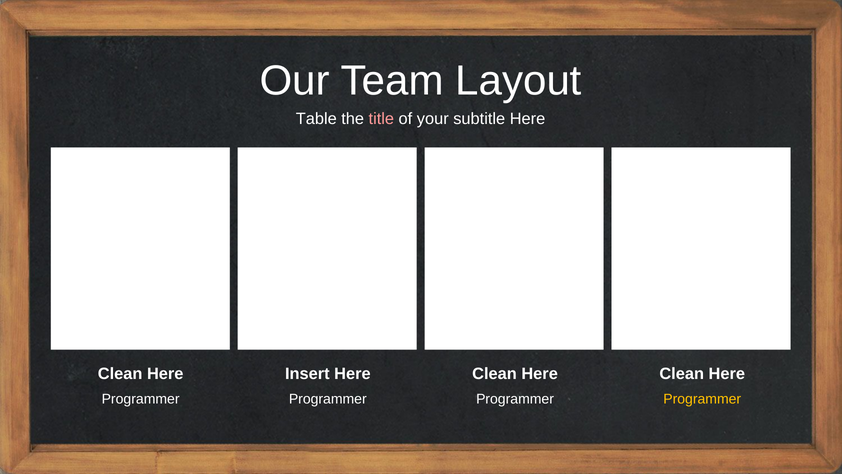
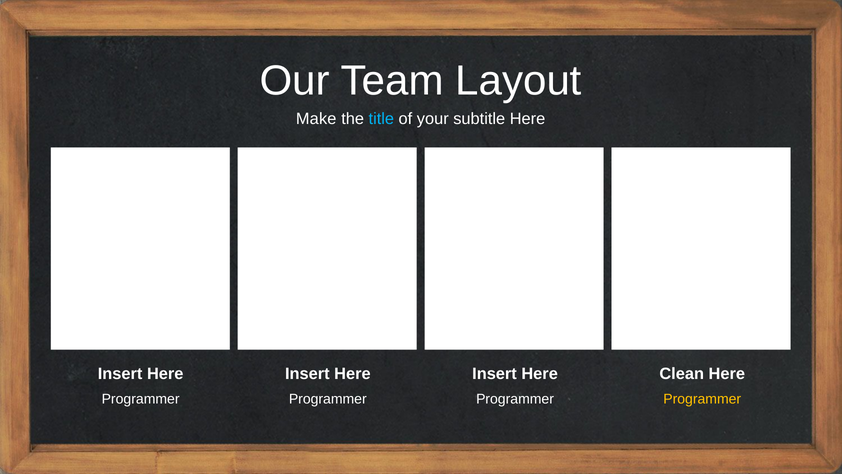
Table: Table -> Make (316, 119)
title colour: pink -> light blue (381, 119)
Clean: Clean -> Insert (120, 374)
Clean: Clean -> Insert (495, 374)
